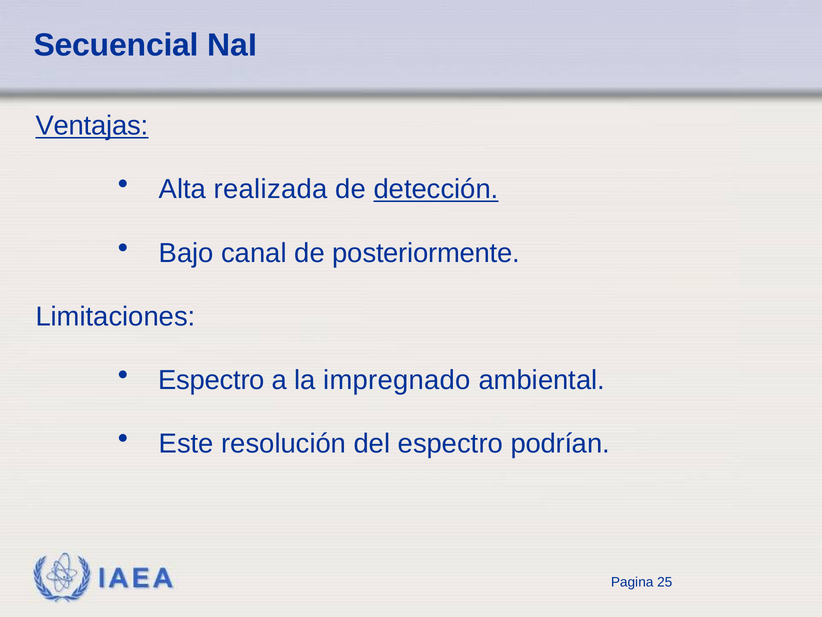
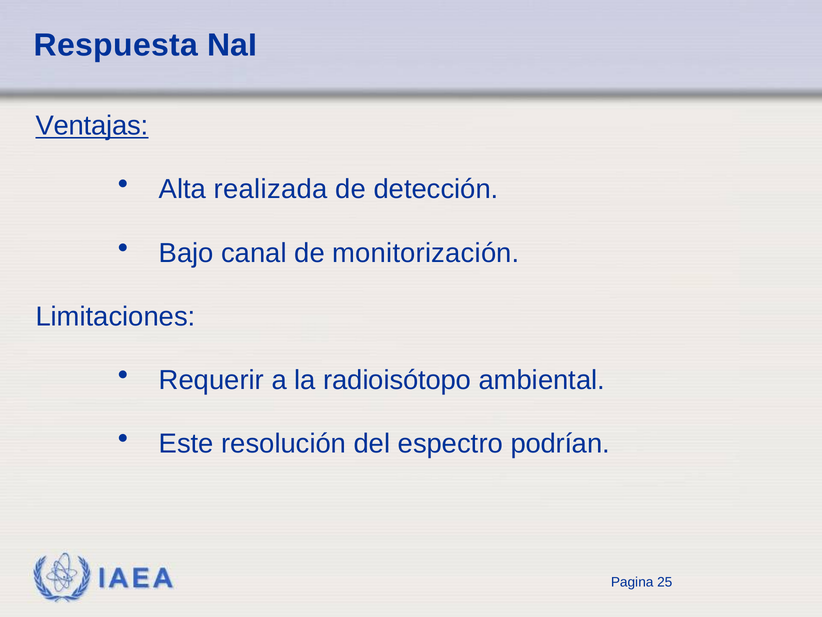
Secuencial: Secuencial -> Respuesta (116, 45)
detección underline: present -> none (436, 189)
posteriormente: posteriormente -> monitorización (426, 253)
Espectro: Espectro -> Requerir (211, 380)
impregnado: impregnado -> radioisótopo (397, 380)
